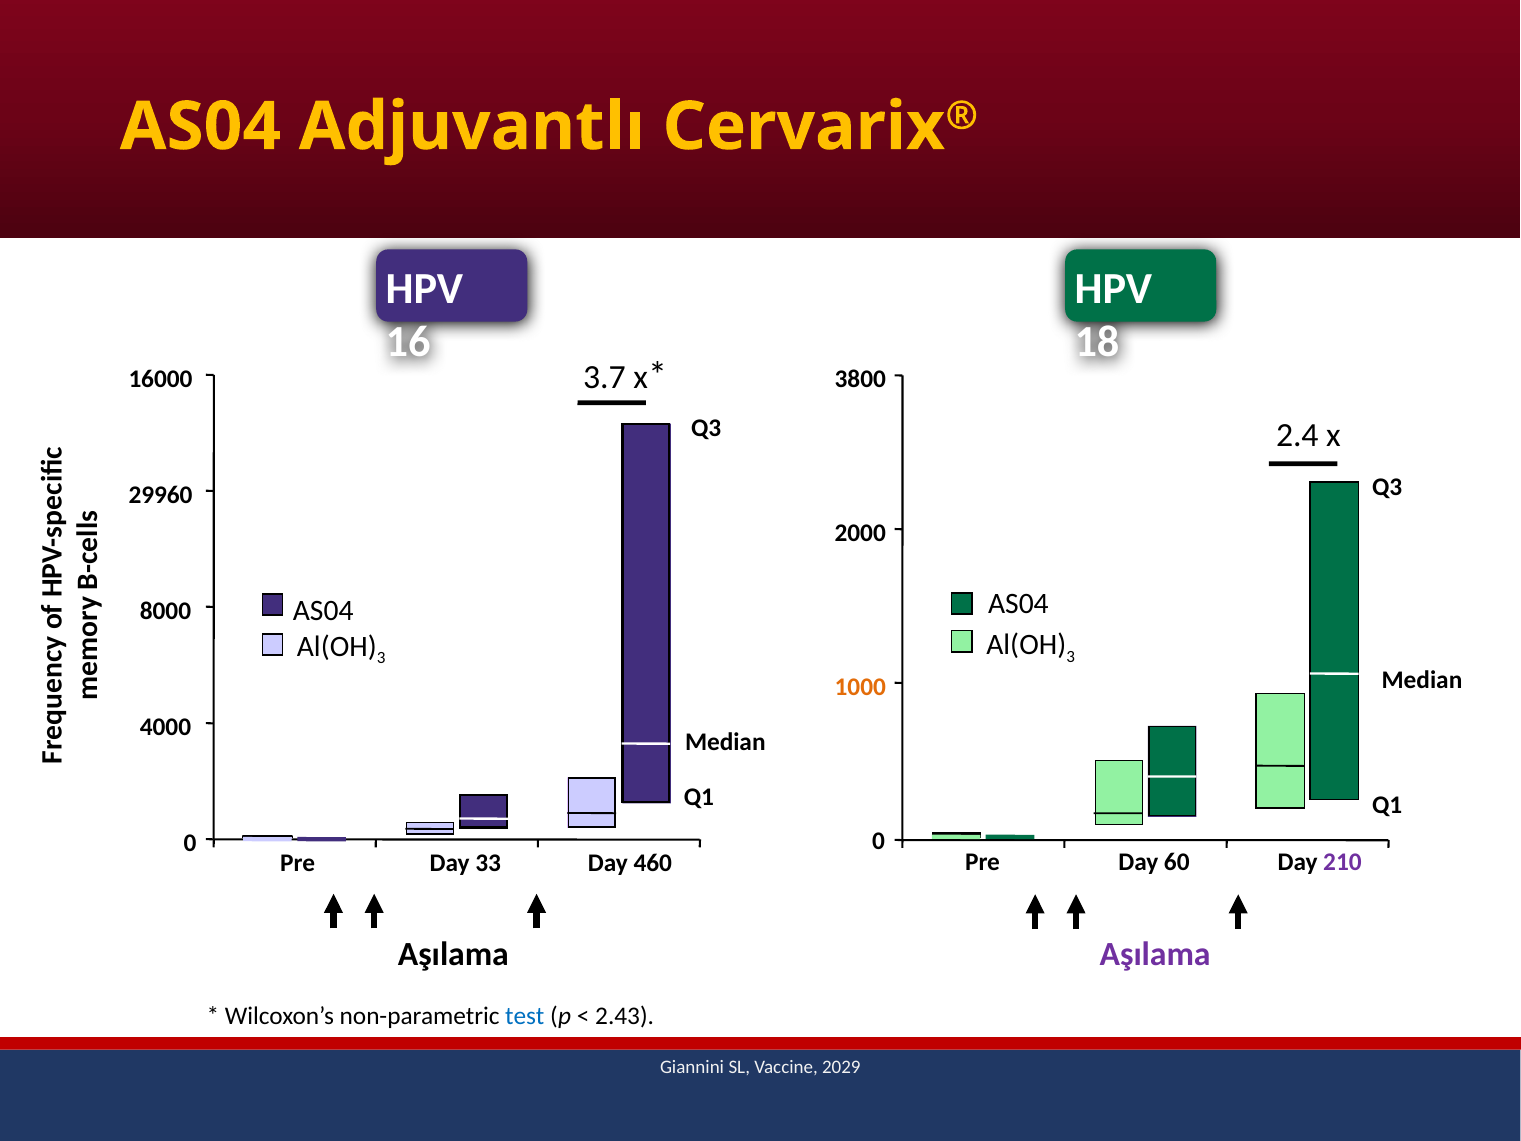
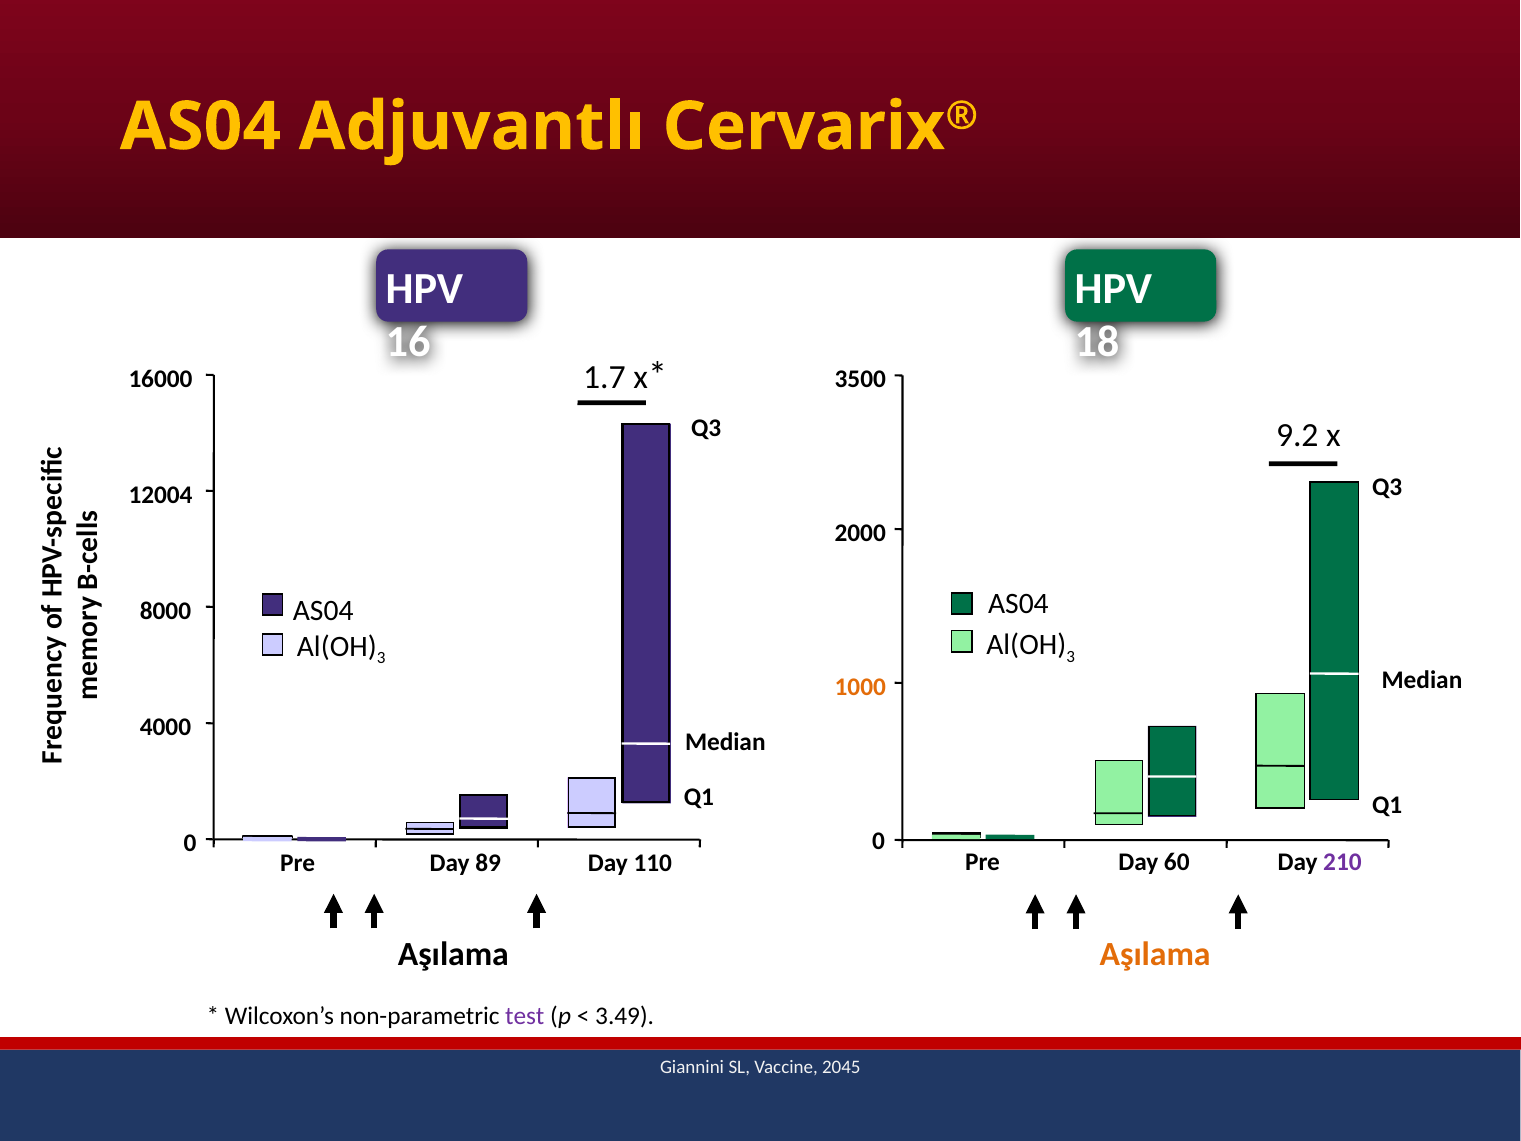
3.7: 3.7 -> 1.7 (604, 377)
3800: 3800 -> 3500 (860, 379)
2.4: 2.4 -> 9.2 (1297, 436)
29960: 29960 -> 12004 (160, 495)
33: 33 -> 89 (488, 863)
460: 460 -> 110 (653, 863)
Aşılama colour: purple -> orange (1155, 954)
test colour: blue -> purple (525, 1016)
2.43: 2.43 -> 3.49 (625, 1016)
2029: 2029 -> 2045 (841, 1067)
